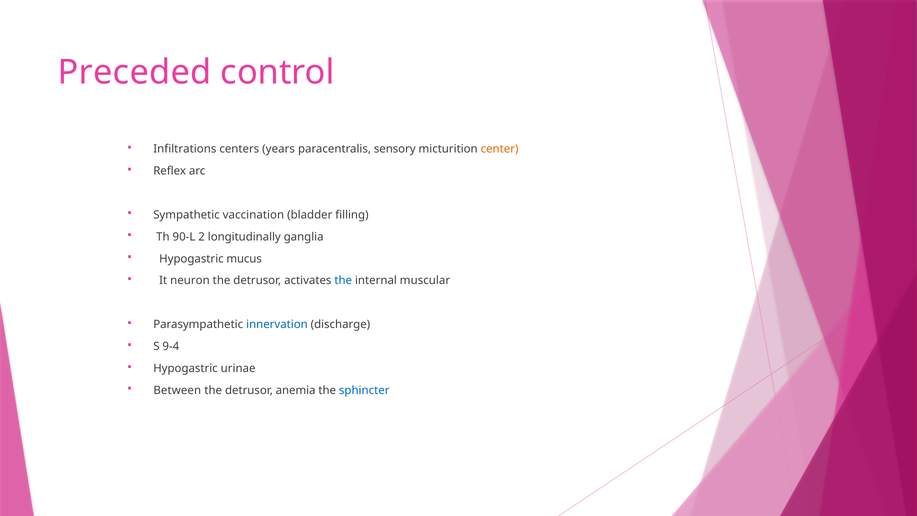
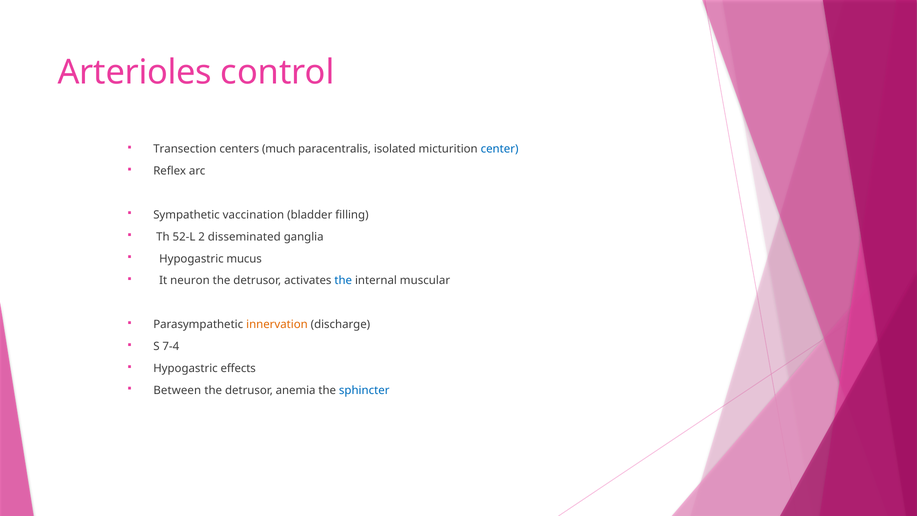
Preceded: Preceded -> Arterioles (135, 72)
Infiltrations: Infiltrations -> Transection (185, 149)
years: years -> much (279, 149)
sensory: sensory -> isolated (395, 149)
center colour: orange -> blue (500, 149)
90-L: 90-L -> 52-L (184, 237)
longitudinally: longitudinally -> disseminated (244, 237)
innervation colour: blue -> orange (277, 324)
9-4: 9-4 -> 7-4 (171, 346)
urinae: urinae -> effects (238, 368)
